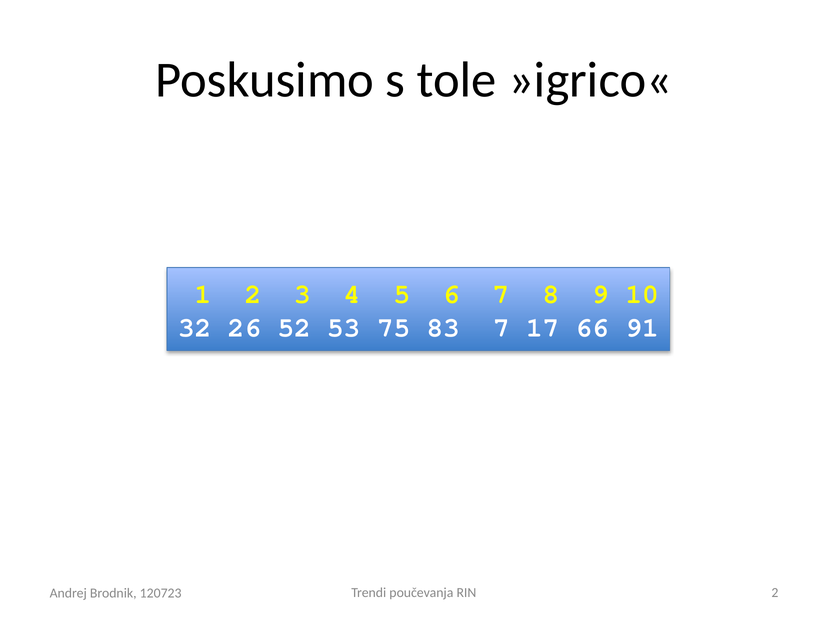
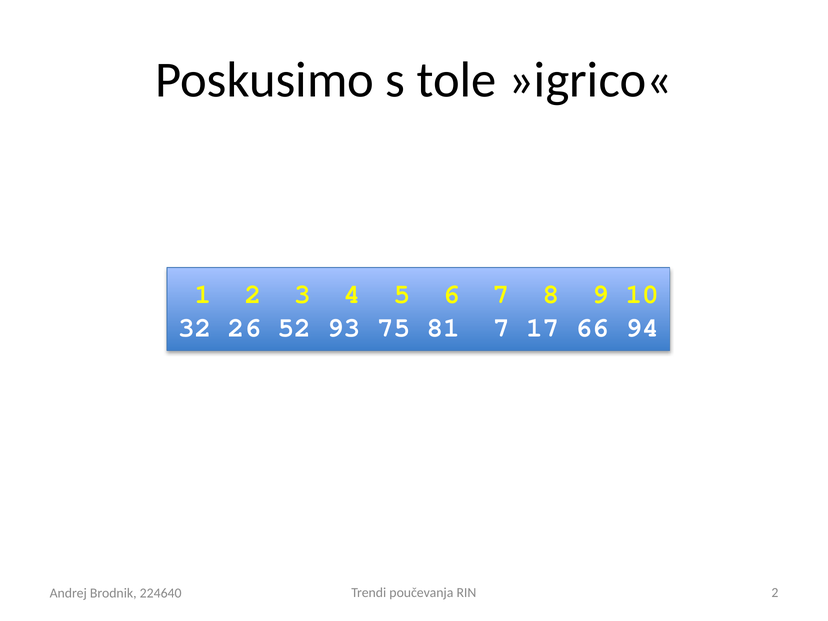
53: 53 -> 93 (344, 328)
83: 83 -> 81 (443, 328)
91: 91 -> 94 (642, 328)
120723: 120723 -> 224640 (161, 593)
